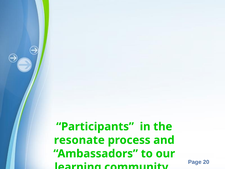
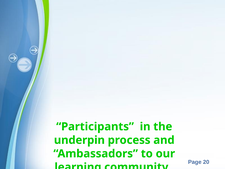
resonate: resonate -> underpin (79, 140)
